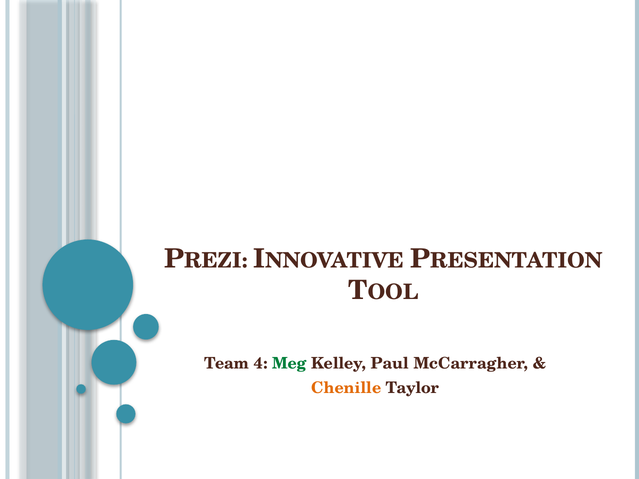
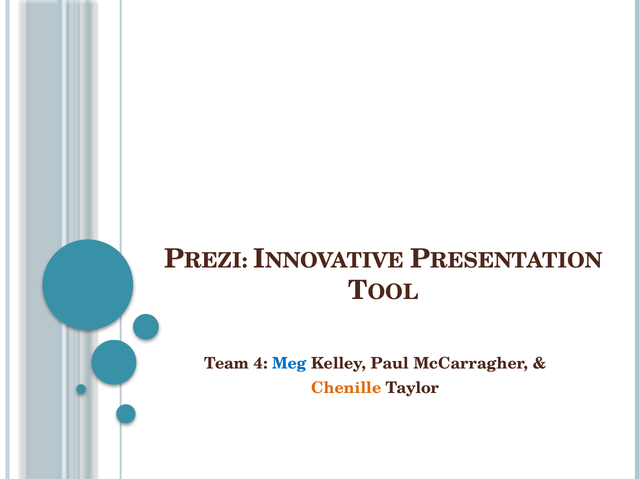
Meg colour: green -> blue (289, 363)
